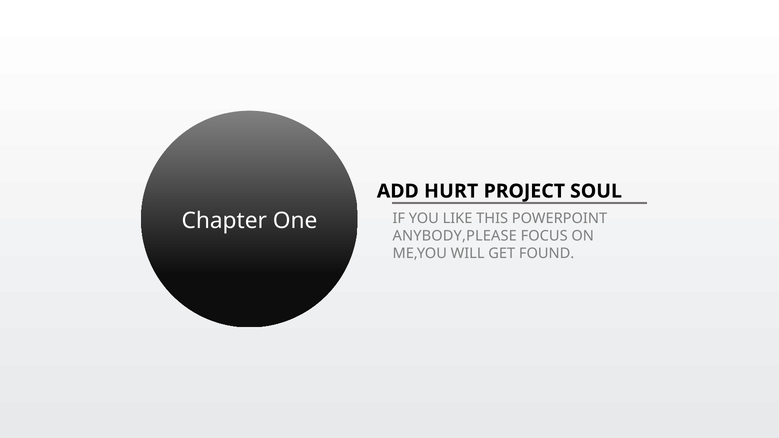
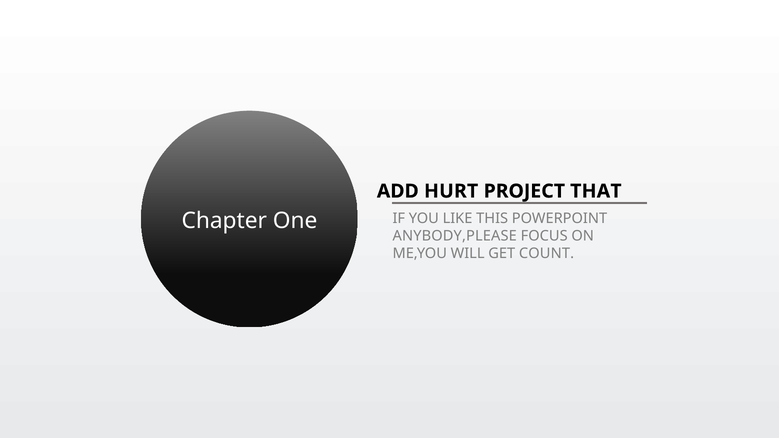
SOUL: SOUL -> THAT (596, 191)
FOUND: FOUND -> COUNT (547, 253)
